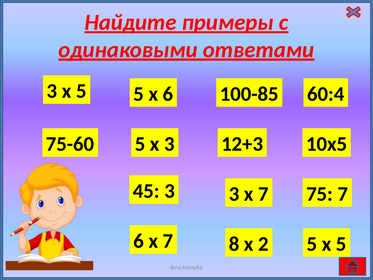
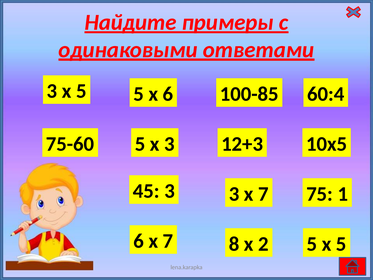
75 7: 7 -> 1 (343, 194)
